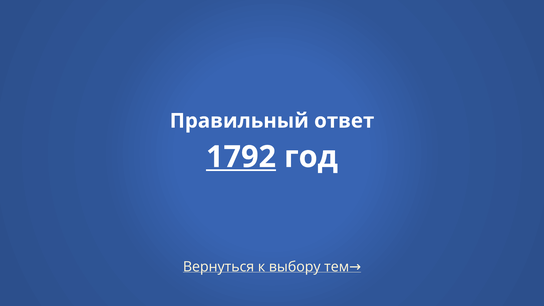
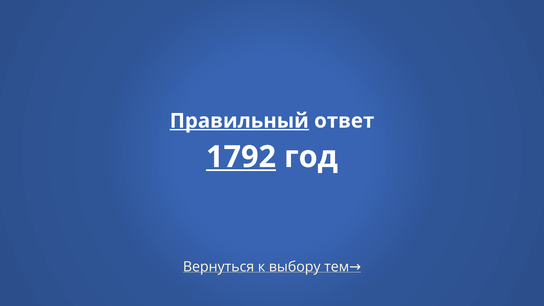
Правильный underline: none -> present (239, 121)
